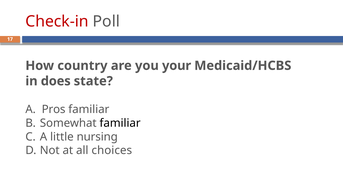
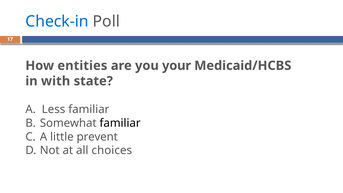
Check-in colour: red -> blue (57, 21)
country: country -> entities (82, 66)
does: does -> with (56, 81)
Pros: Pros -> Less (53, 109)
nursing: nursing -> prevent (97, 137)
